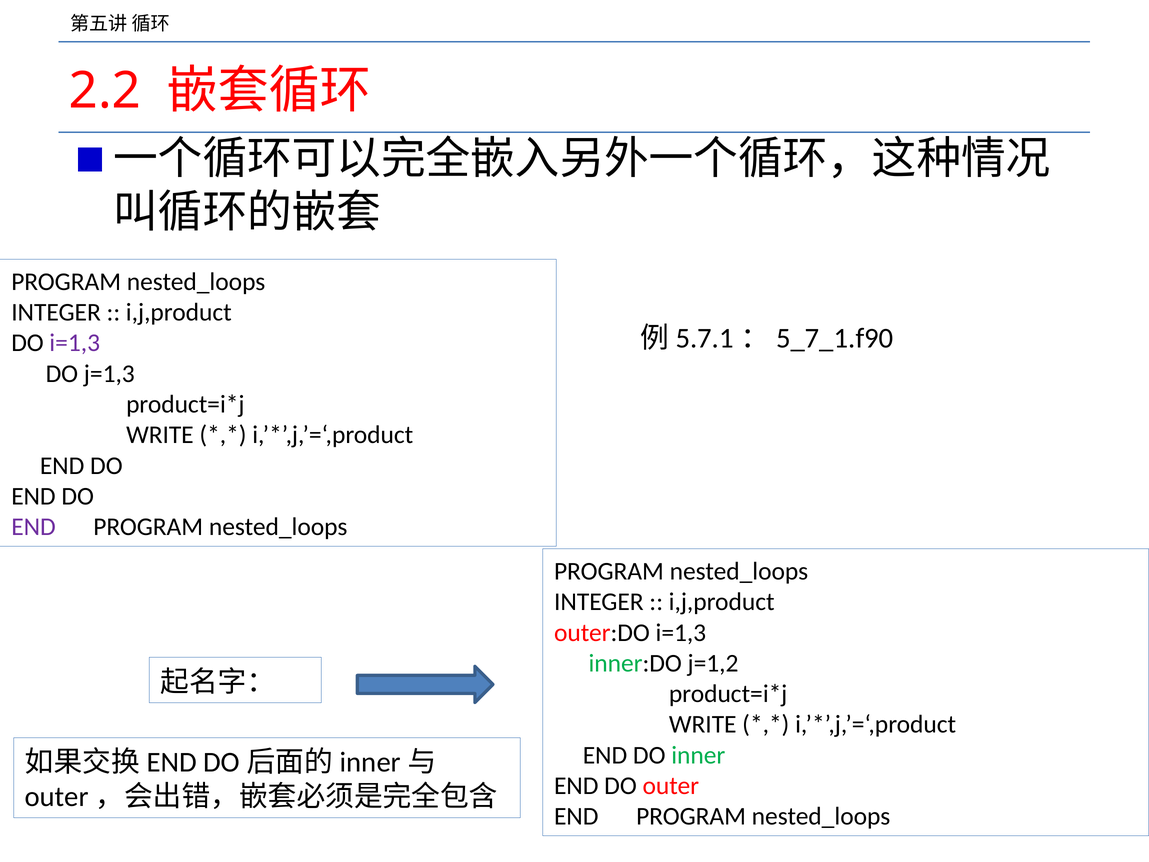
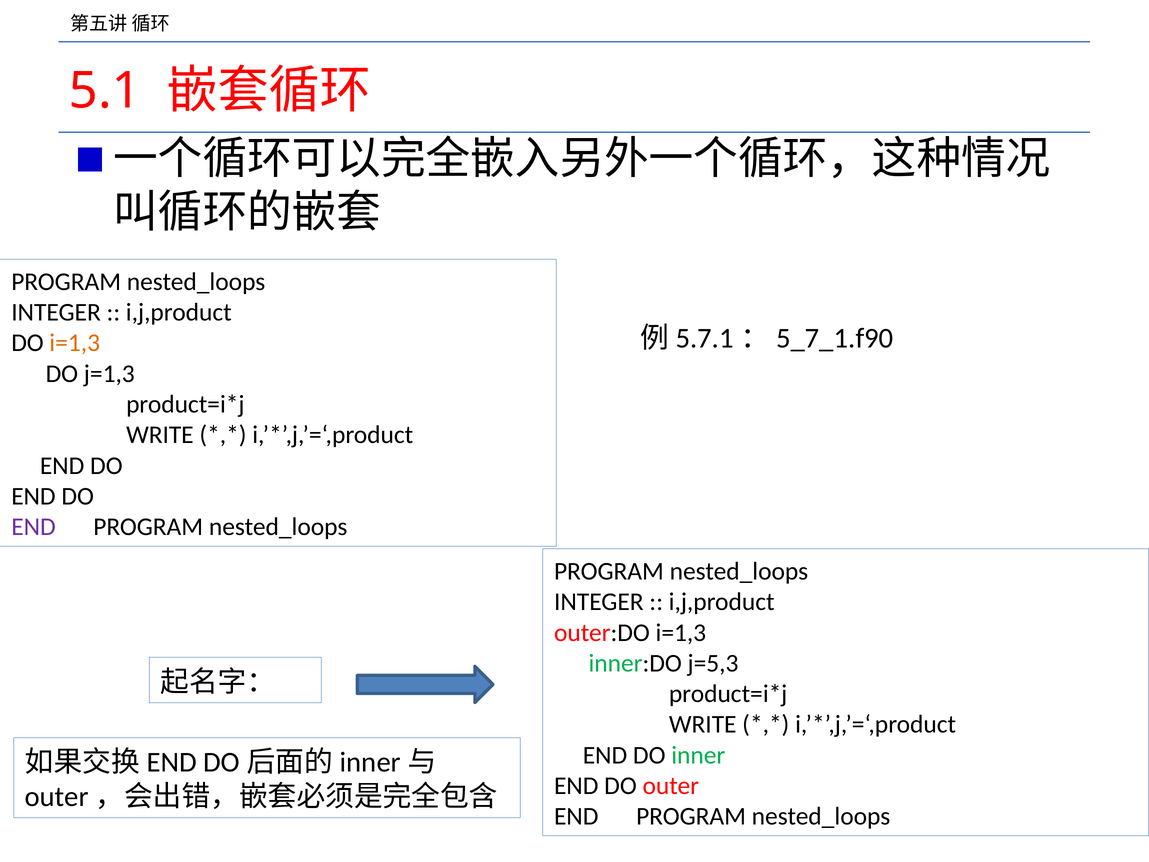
2.2: 2.2 -> 5.1 (105, 91)
i=1,3 colour: purple -> orange (75, 343)
j=1,2: j=1,2 -> j=5,3 (713, 663)
